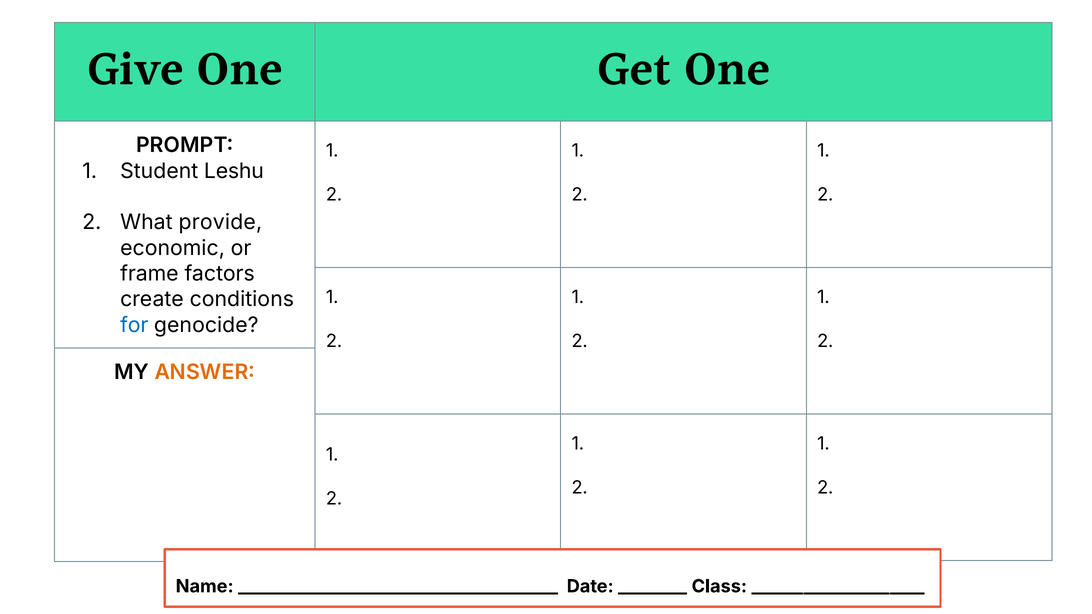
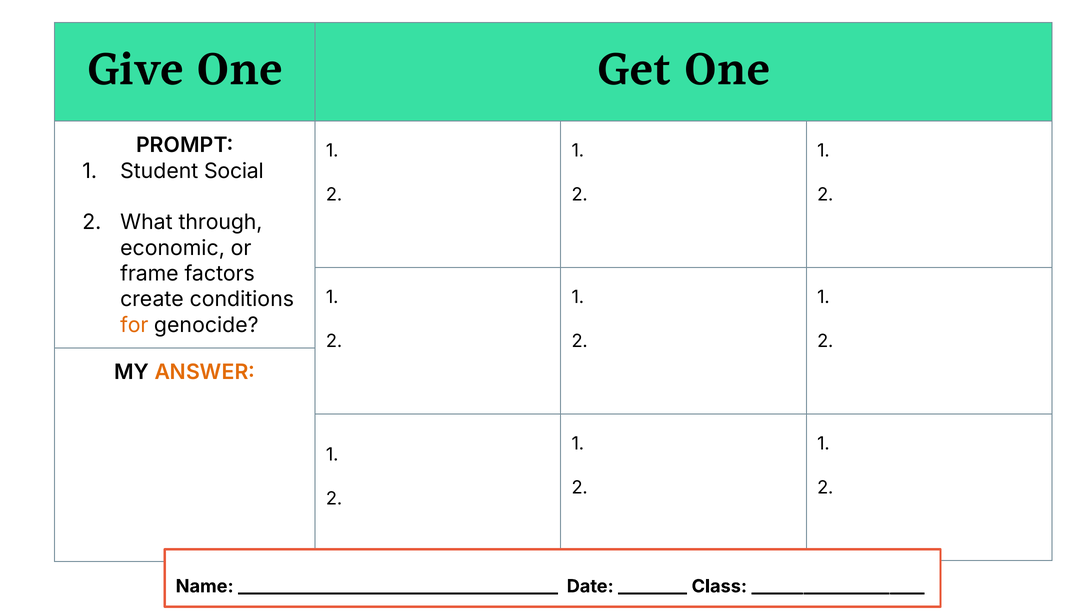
Leshu: Leshu -> Social (234, 171)
provide: provide -> through (220, 223)
for colour: blue -> orange (134, 325)
